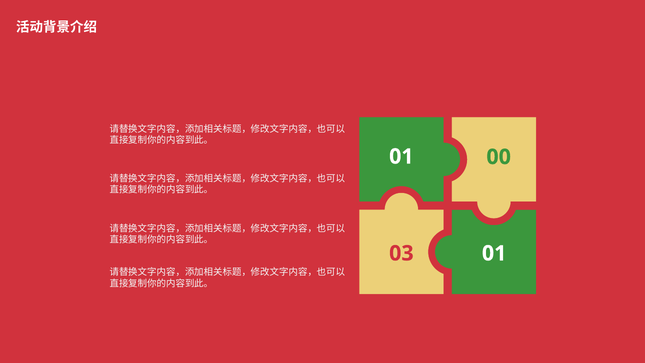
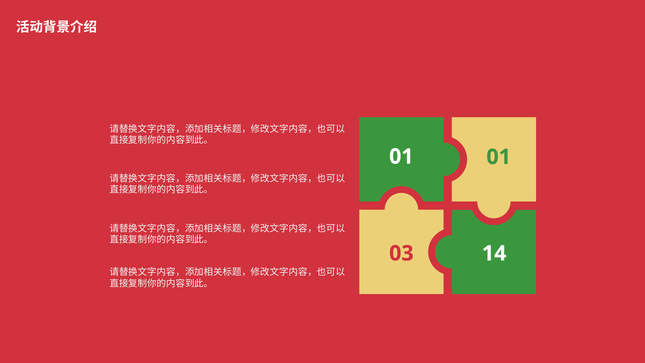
01 00: 00 -> 01 (499, 157)
03 01: 01 -> 14 (494, 253)
